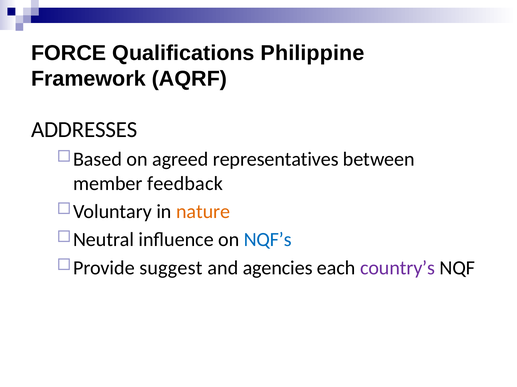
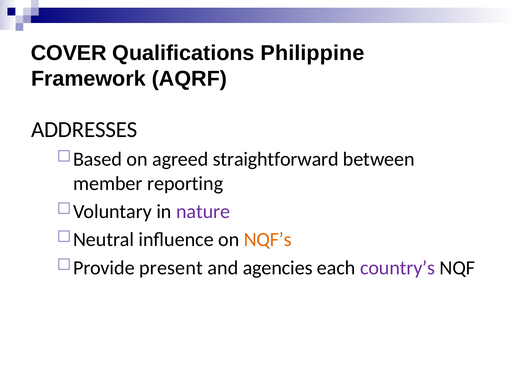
FORCE: FORCE -> COVER (69, 53)
representatives: representatives -> straightforward (276, 160)
feedback: feedback -> reporting (185, 184)
nature colour: orange -> purple (203, 212)
NQF’s colour: blue -> orange (268, 240)
suggest: suggest -> present (171, 268)
